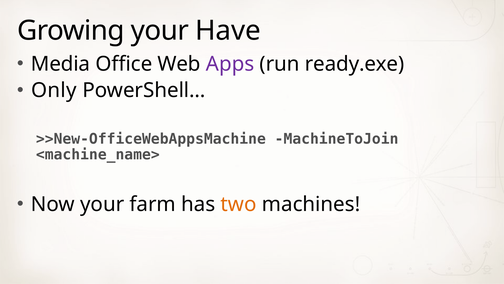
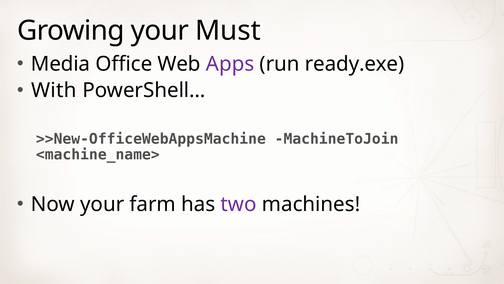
Have: Have -> Must (228, 31)
Only: Only -> With (54, 90)
two colour: orange -> purple (239, 204)
